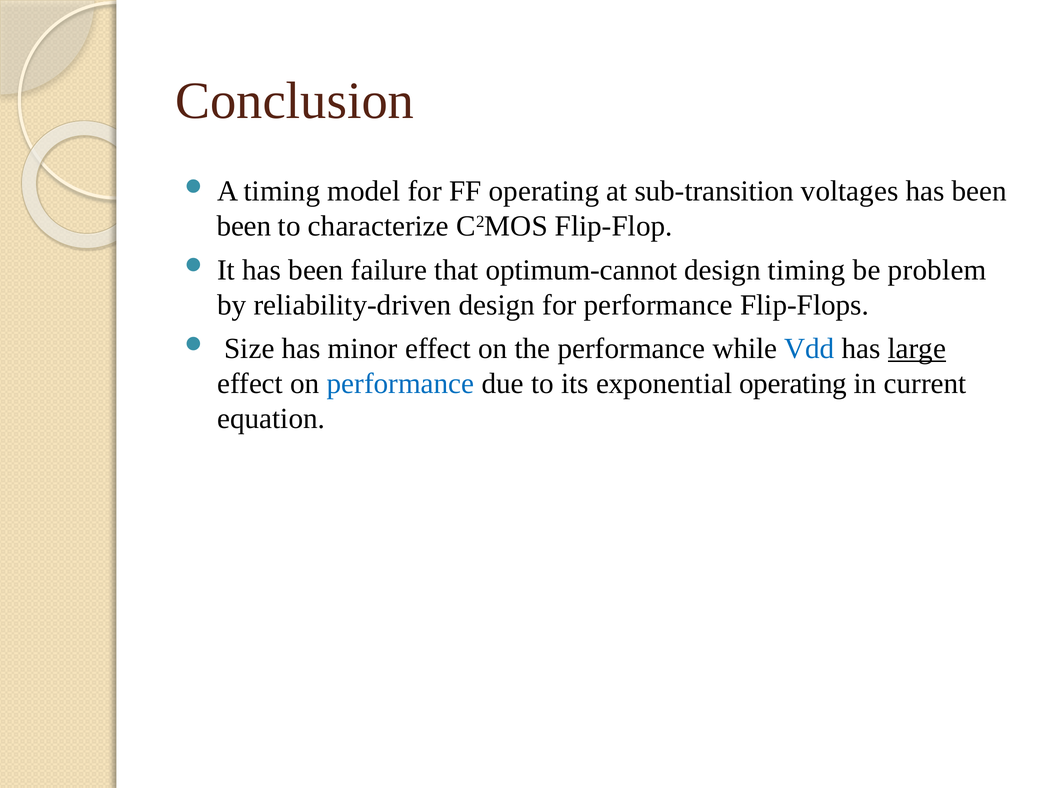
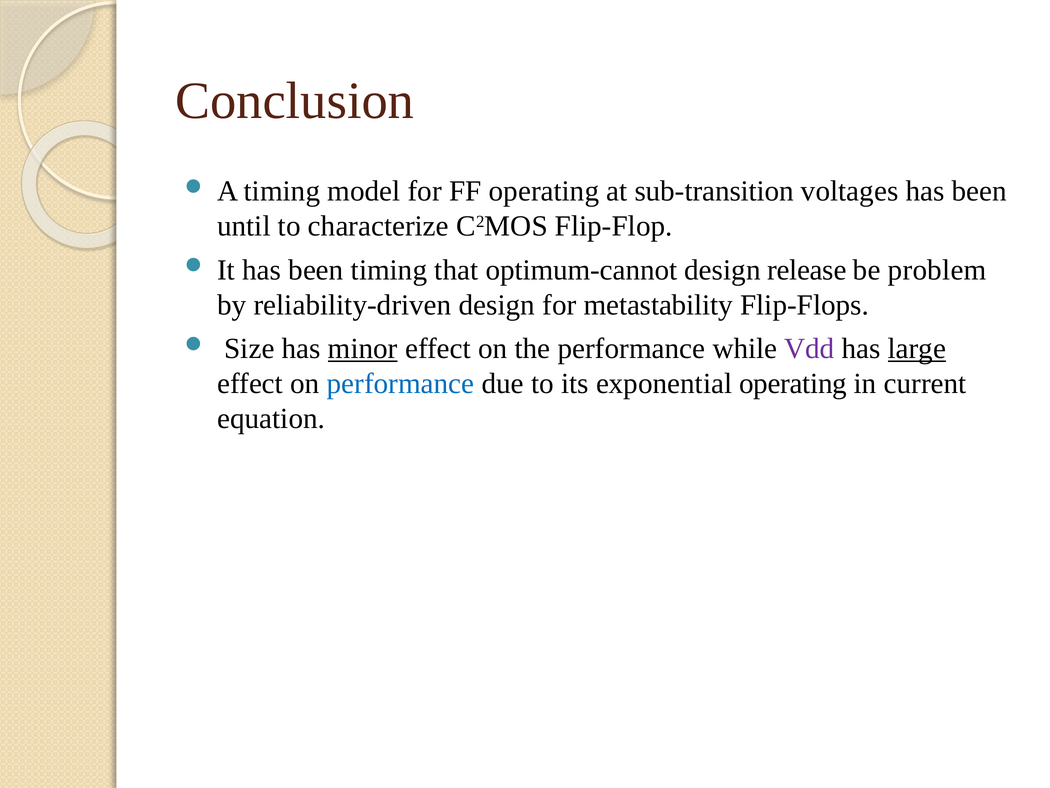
been: been -> until (244, 226)
been failure: failure -> timing (389, 270)
design timing: timing -> release (807, 270)
for performance: performance -> metastability (658, 305)
minor underline: none -> present (363, 349)
Vdd colour: blue -> purple (809, 349)
